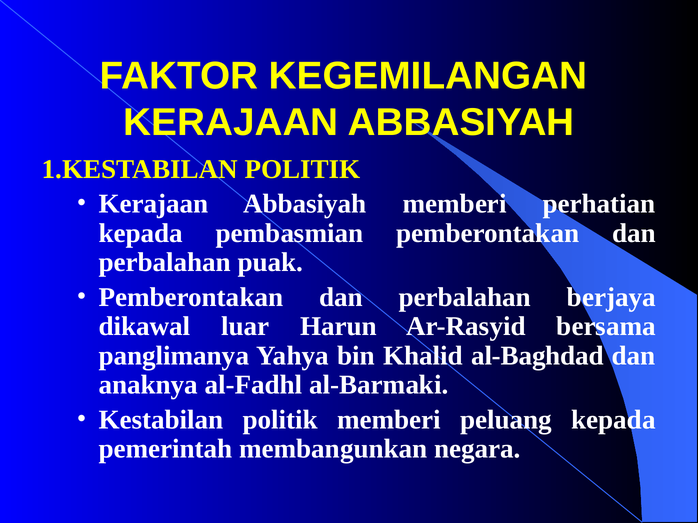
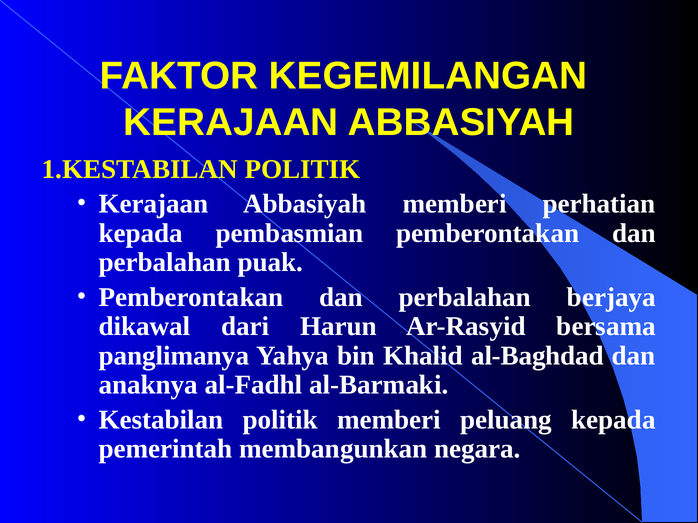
luar: luar -> dari (245, 327)
